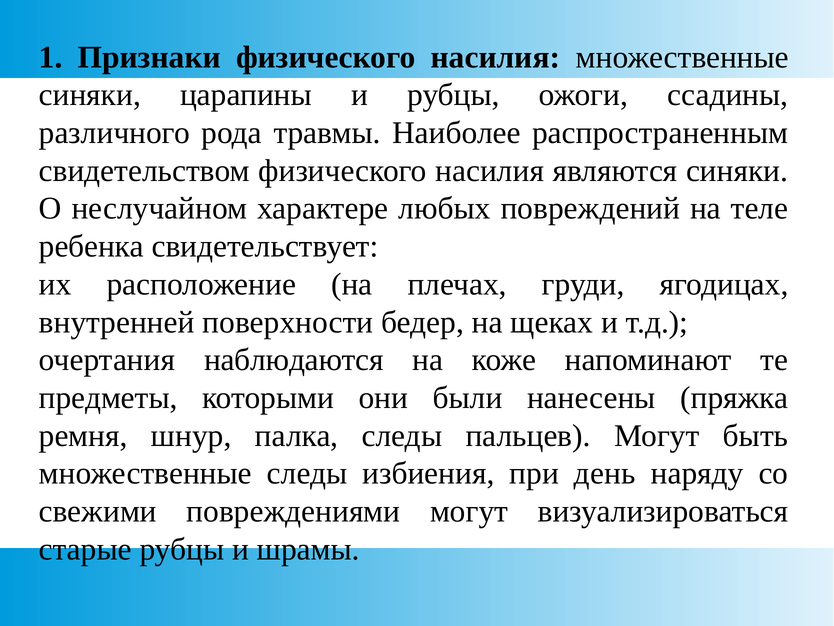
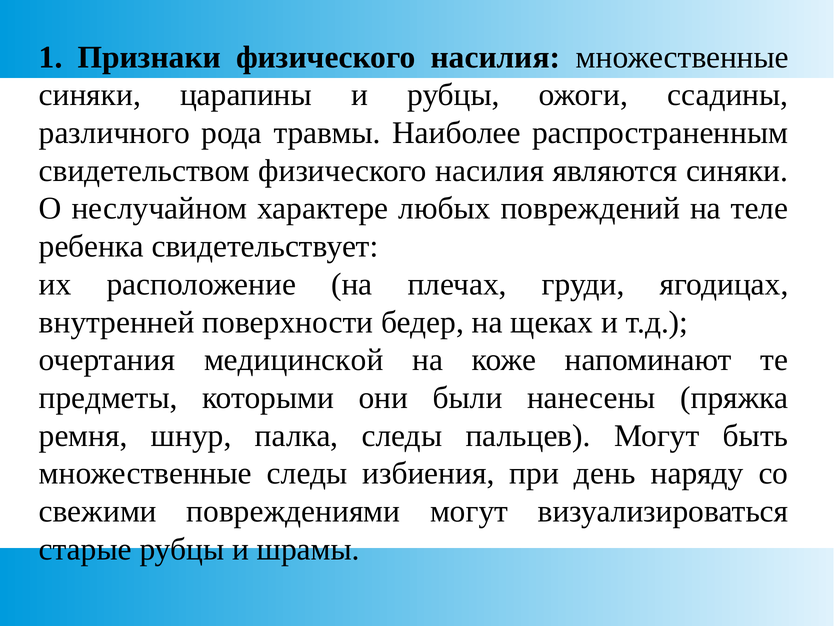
наблюдаются: наблюдаются -> медицинской (294, 360)
